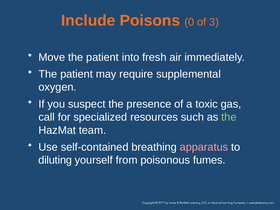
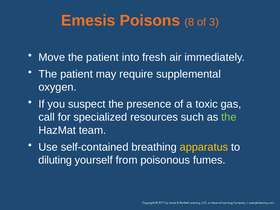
Include: Include -> Emesis (88, 21)
0: 0 -> 8 (189, 22)
apparatus colour: pink -> yellow (204, 147)
